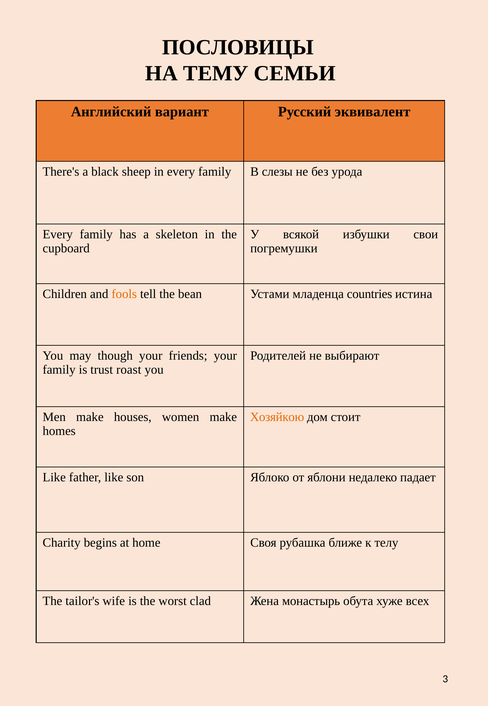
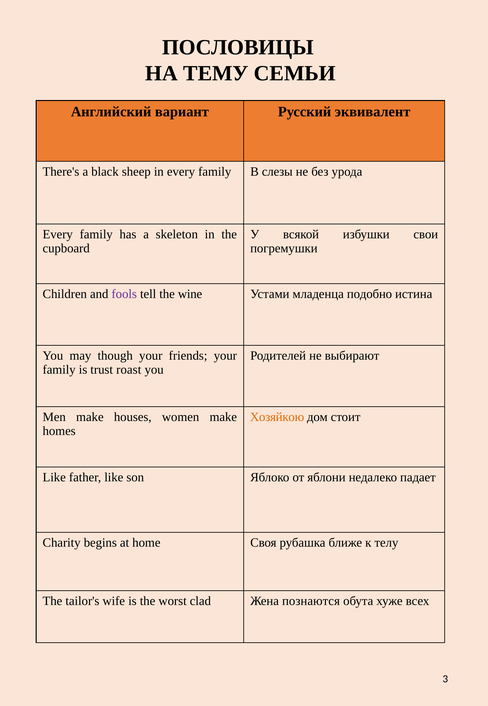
fools colour: orange -> purple (124, 294)
bean: bean -> wine (190, 294)
countries: countries -> подобно (370, 294)
монастырь: монастырь -> познаются (311, 600)
